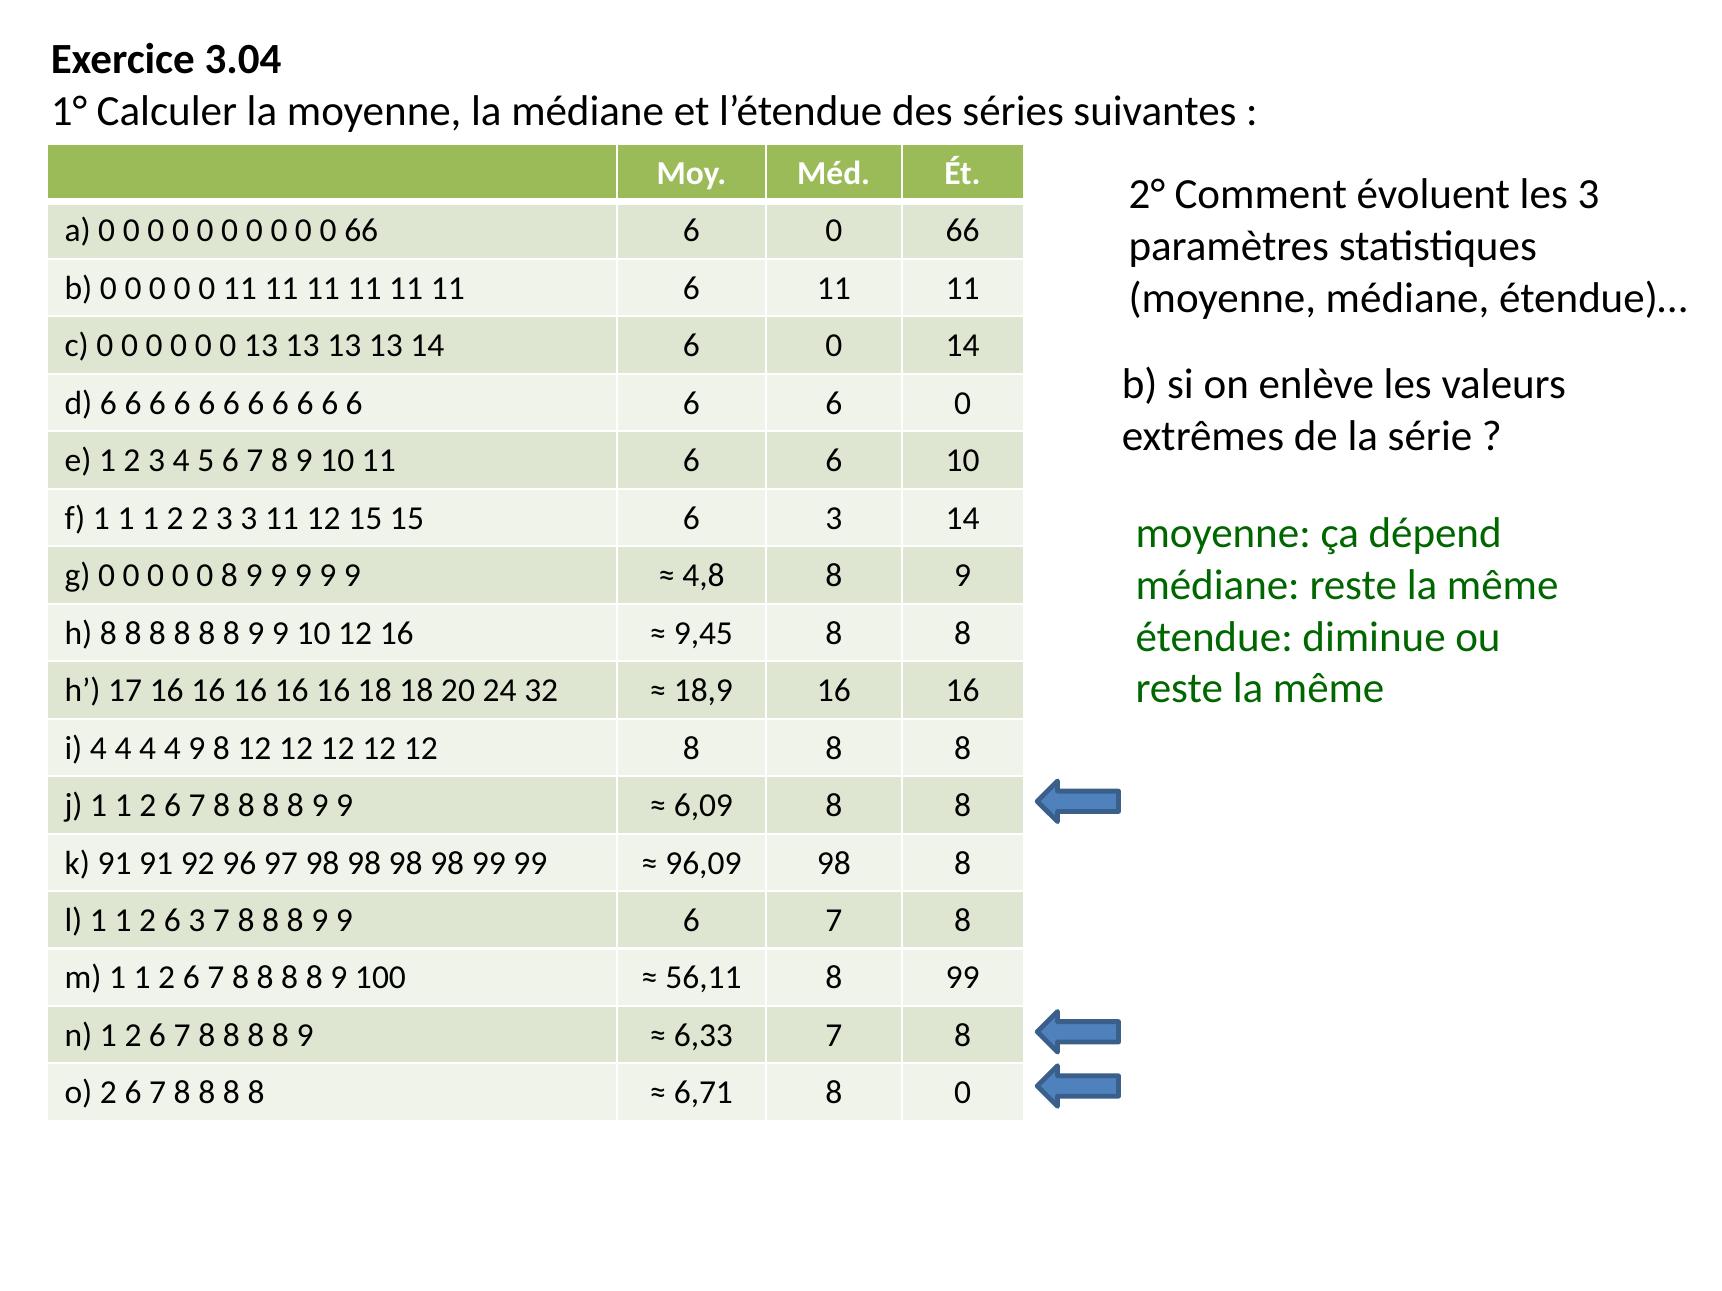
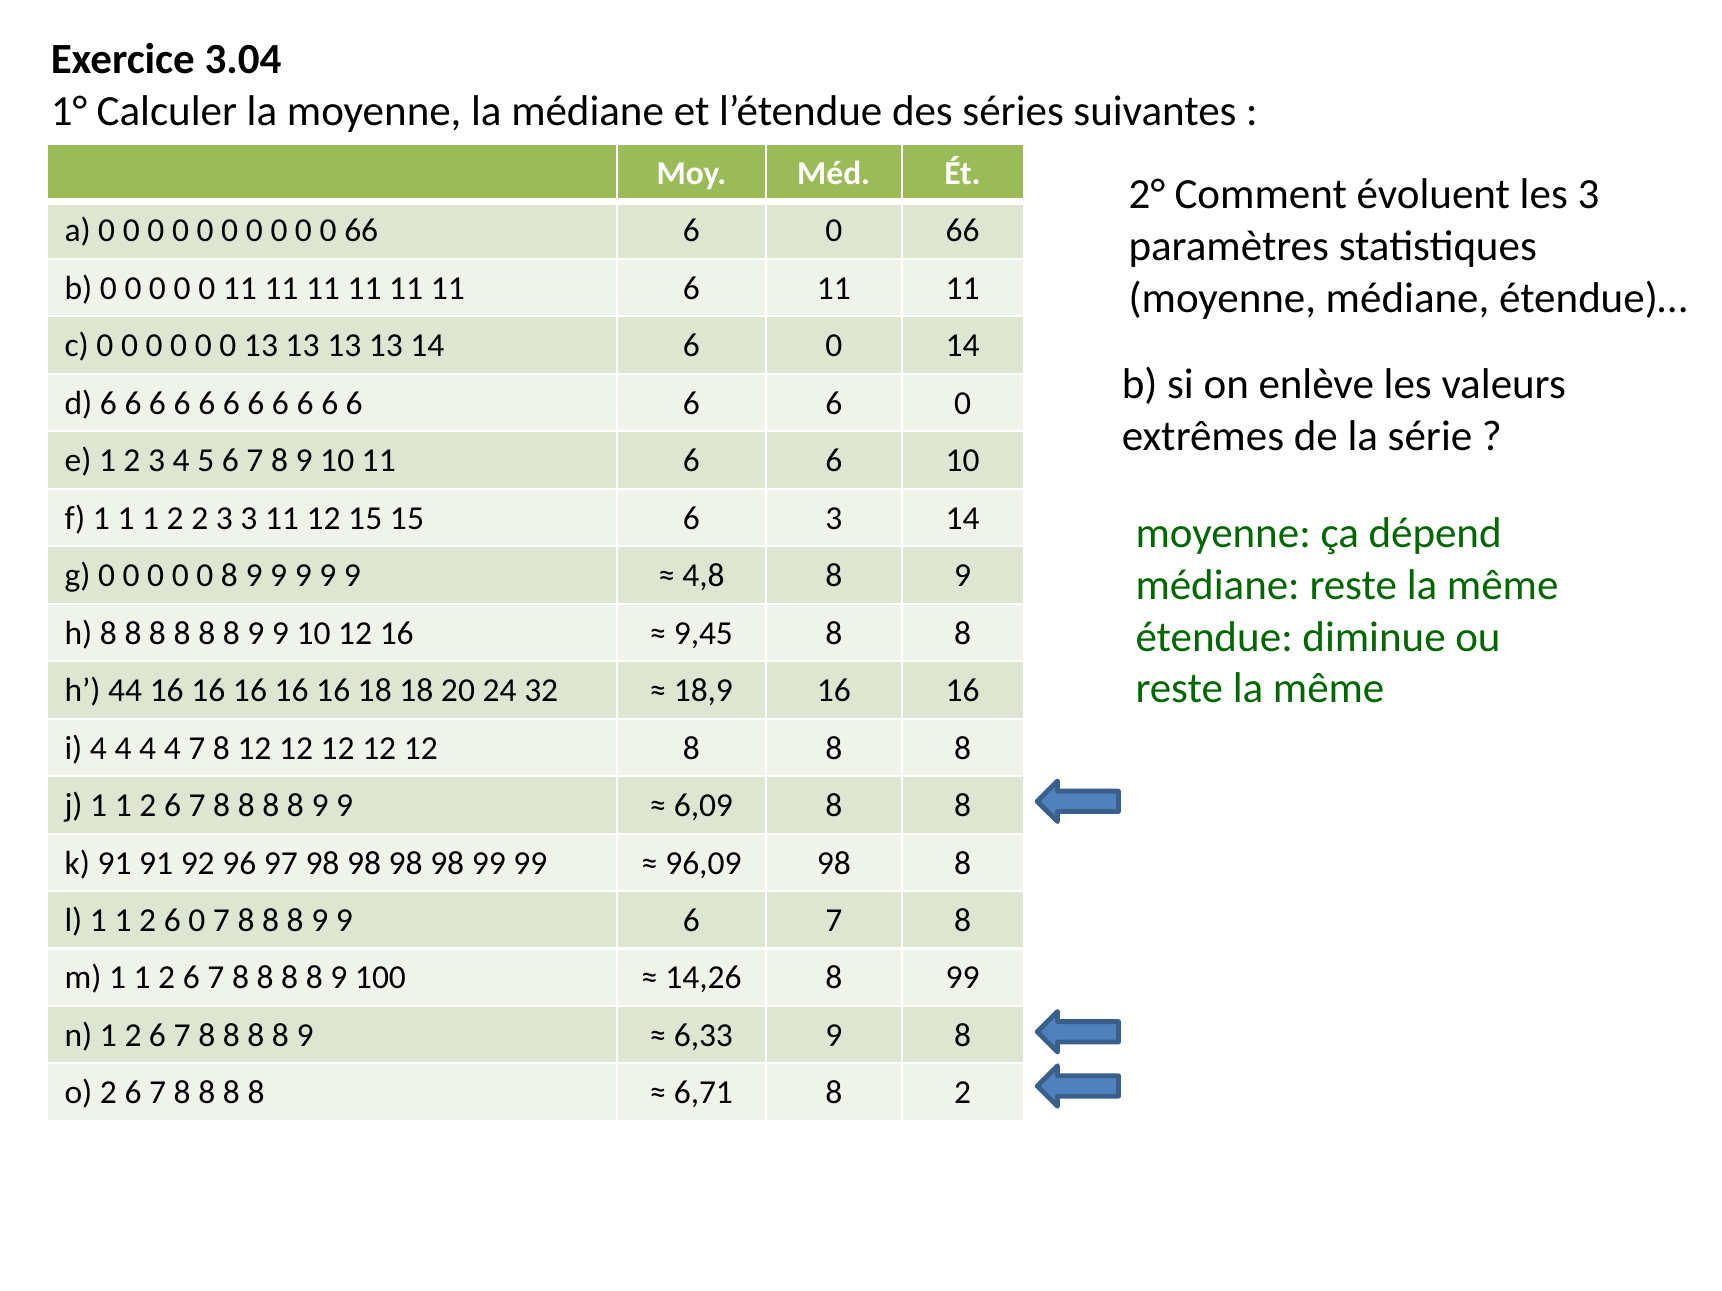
17: 17 -> 44 (125, 691)
4 9: 9 -> 7 (197, 748)
2 6 3: 3 -> 0 (197, 921)
56,11: 56,11 -> 14,26 (703, 978)
6,33 7: 7 -> 9 (834, 1036)
8 0: 0 -> 2 (963, 1093)
